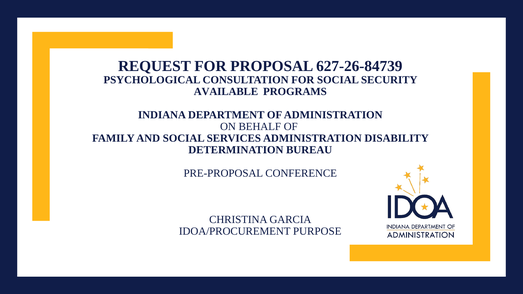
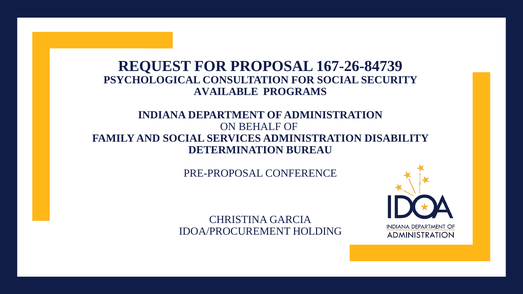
627-26-84739: 627-26-84739 -> 167-26-84739 (359, 66)
PURPOSE: PURPOSE -> HOLDING (317, 231)
